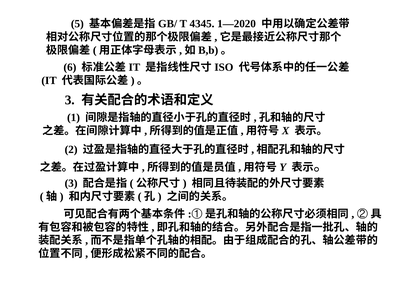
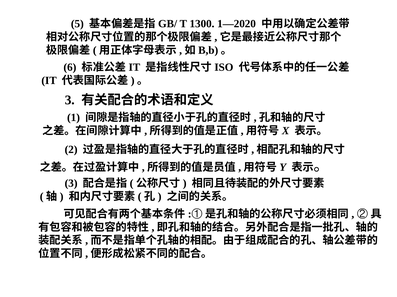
4345: 4345 -> 1300 (202, 24)
